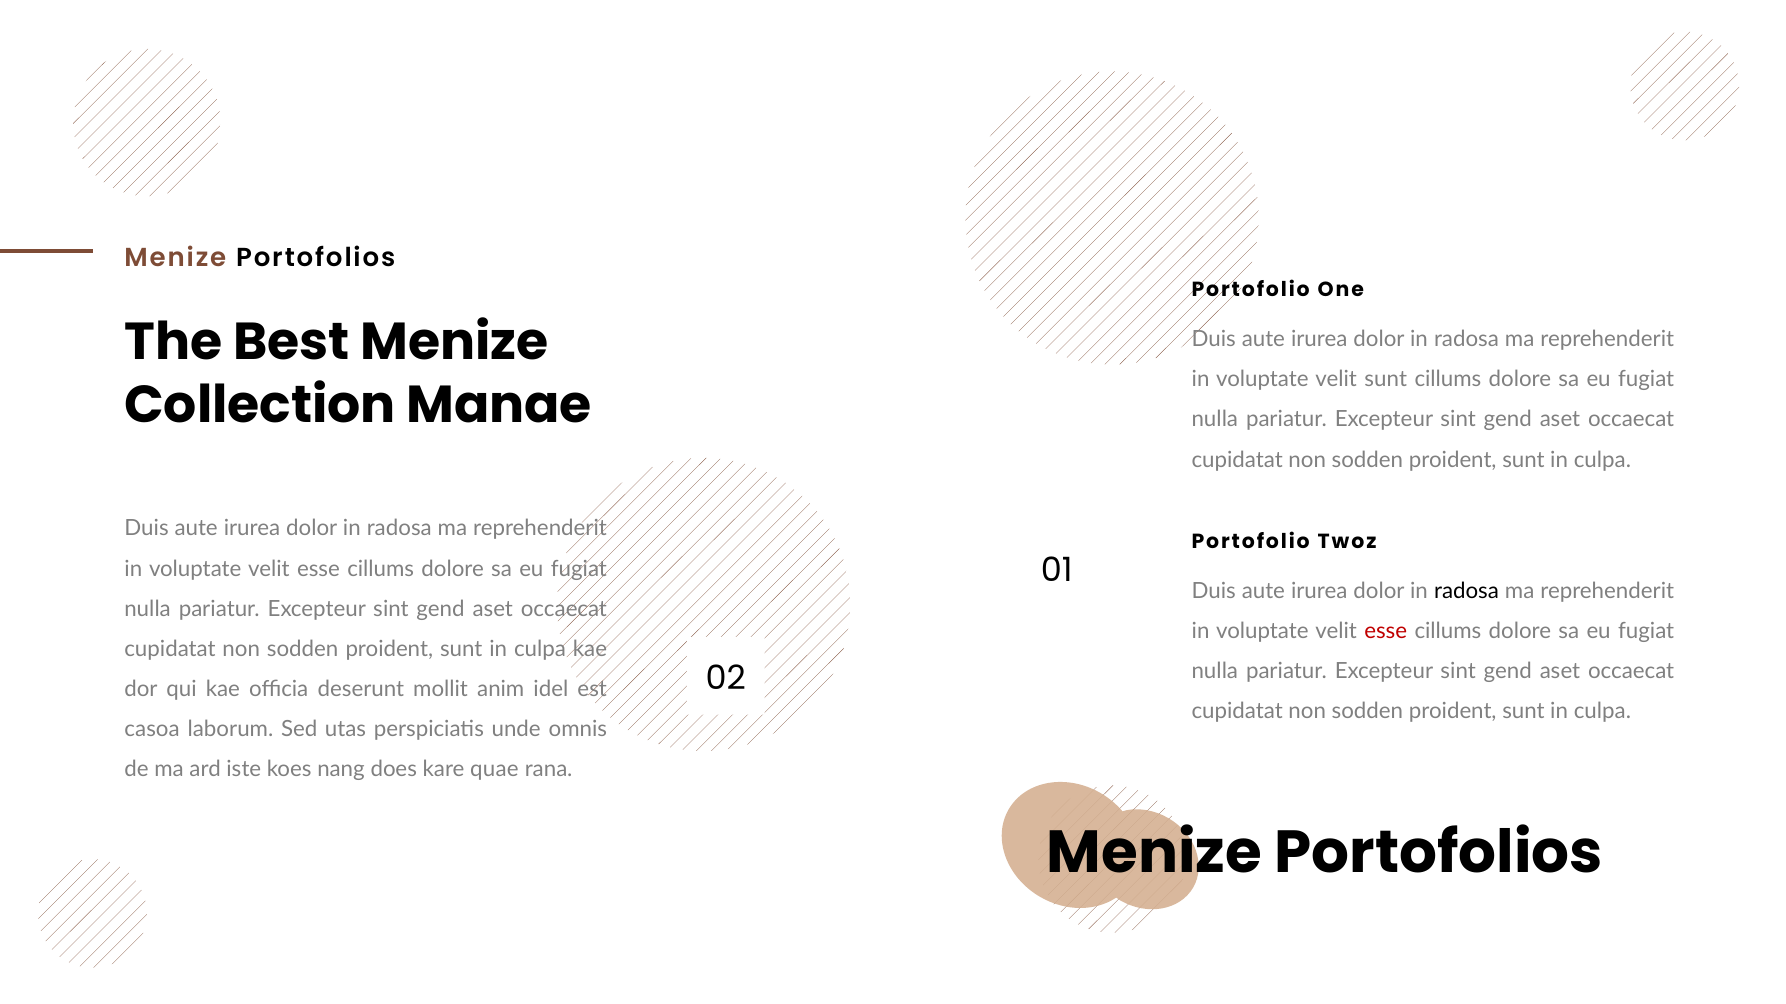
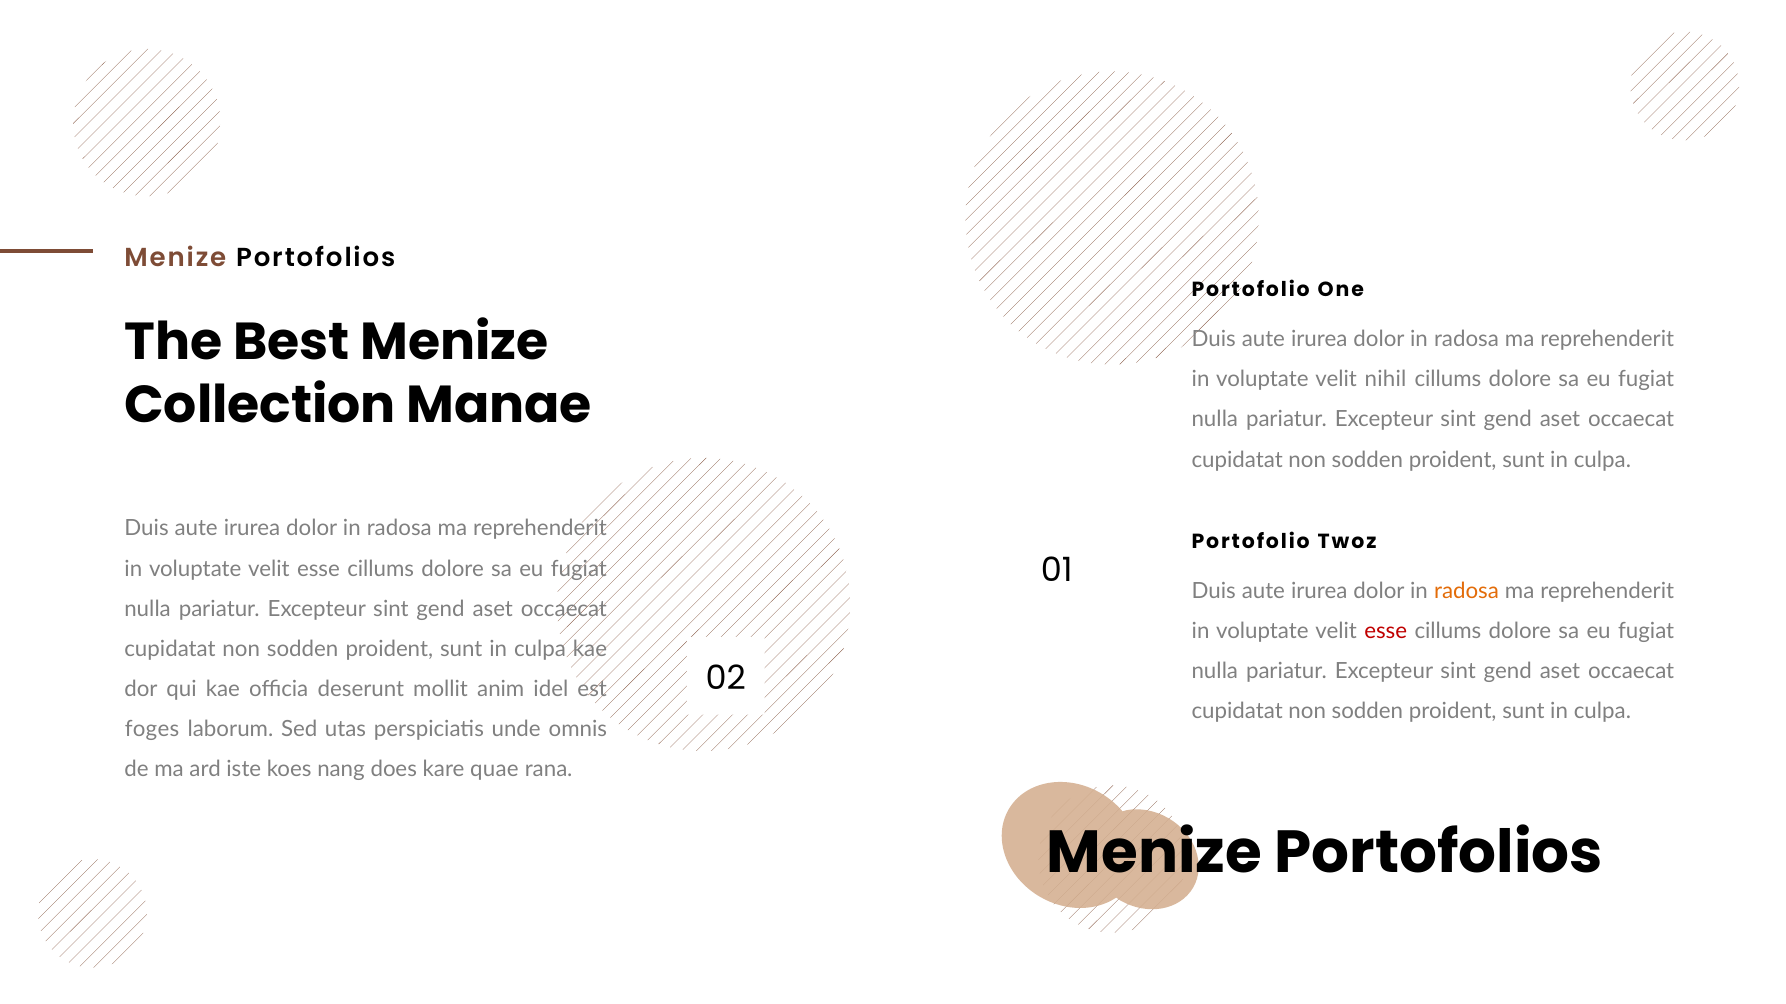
velit sunt: sunt -> nihil (1386, 380)
radosa colour: black -> orange (1467, 592)
casoa: casoa -> foges (152, 730)
